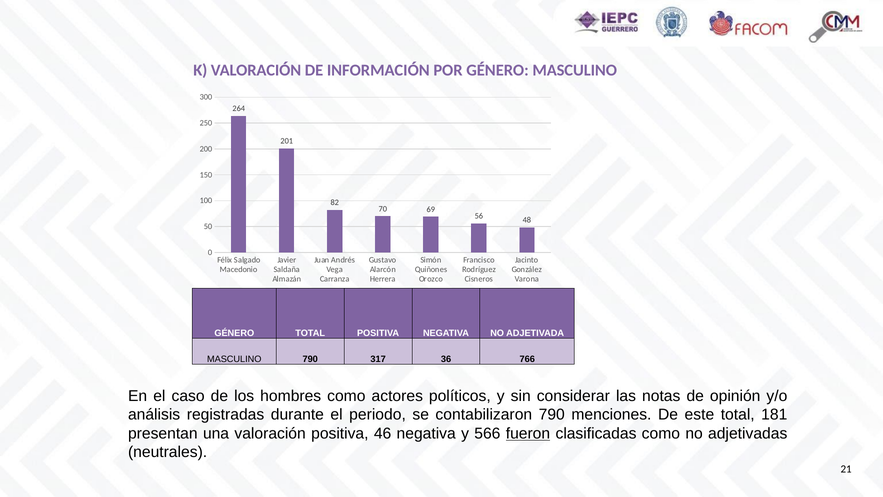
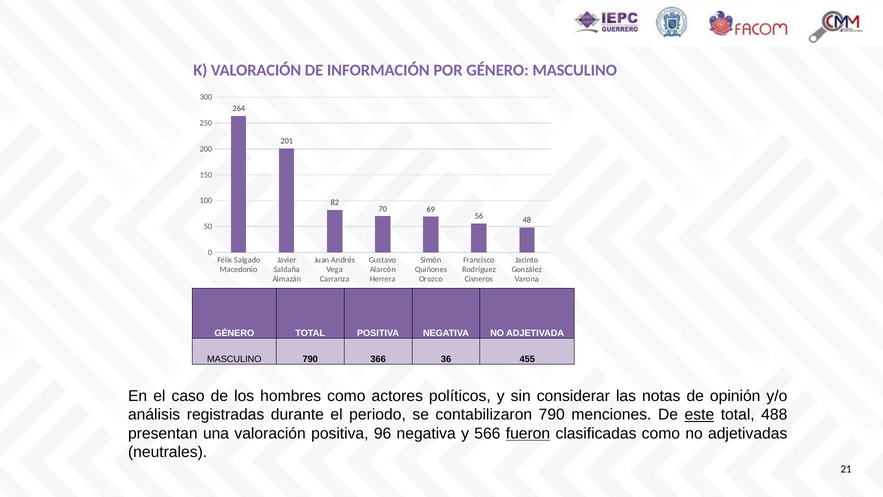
317: 317 -> 366 (378, 359)
766: 766 -> 455 (527, 359)
este underline: none -> present (699, 414)
181: 181 -> 488 (774, 414)
46: 46 -> 96 (383, 433)
